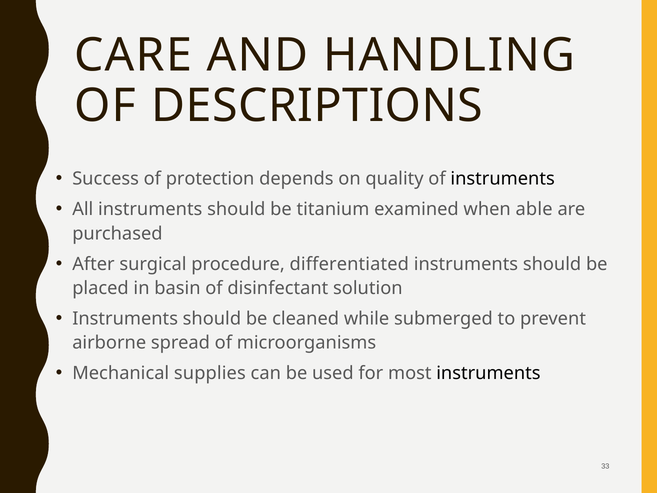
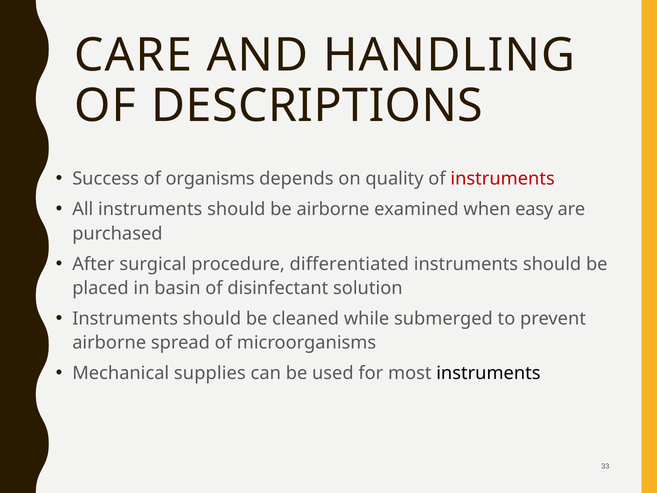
protection: protection -> organisms (210, 179)
instruments colour: black -> red (503, 179)
be titanium: titanium -> airborne (333, 209)
able: able -> easy (534, 209)
